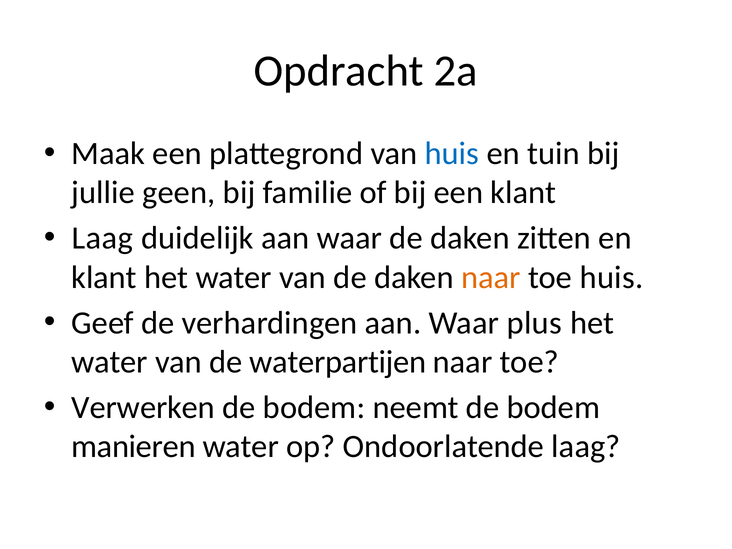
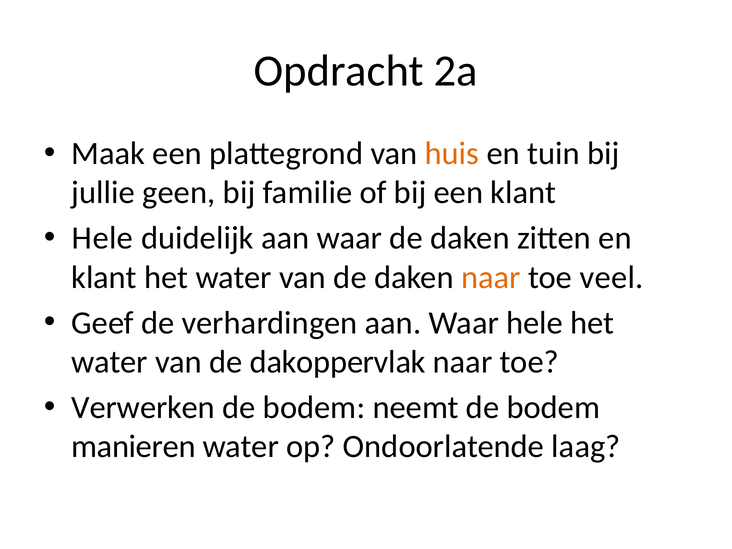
huis colour: blue -> orange (452, 154)
Laag: Laag -> Hele (102, 238)
toe huis: huis -> veel (612, 277)
Waar plus: plus -> hele (535, 323)
waterpartijen: waterpartijen -> dakoppervlak (338, 362)
